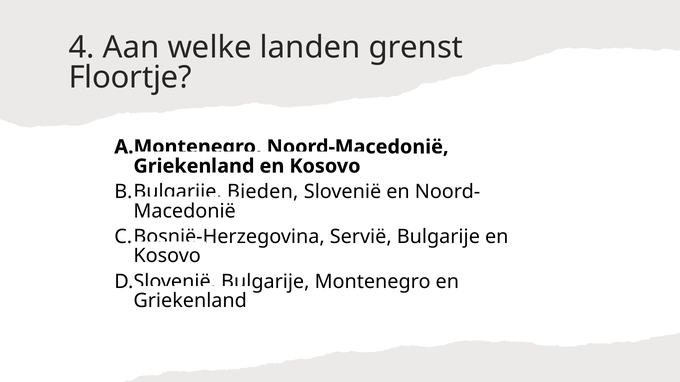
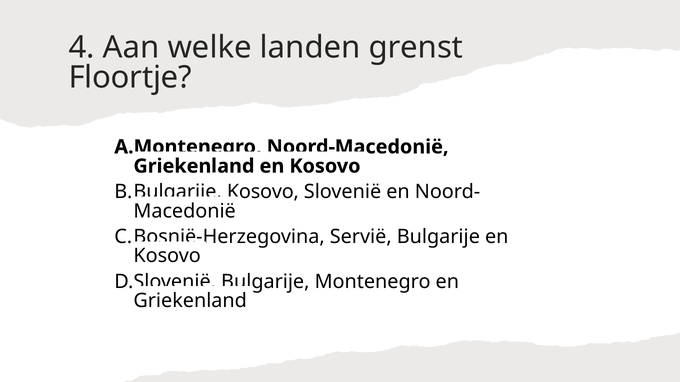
Bieden: Bieden -> Kosovo (263, 192)
